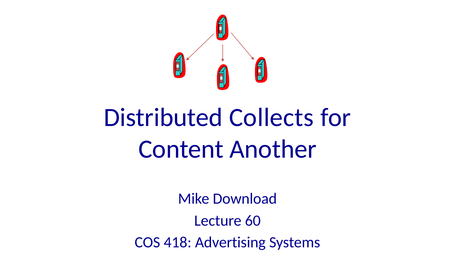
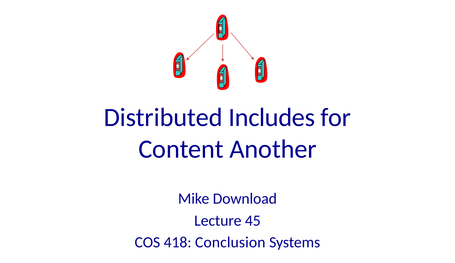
Collects: Collects -> Includes (272, 117)
60: 60 -> 45 (253, 220)
Advertising: Advertising -> Conclusion (230, 242)
